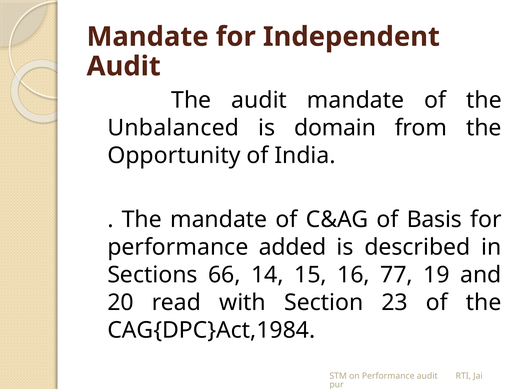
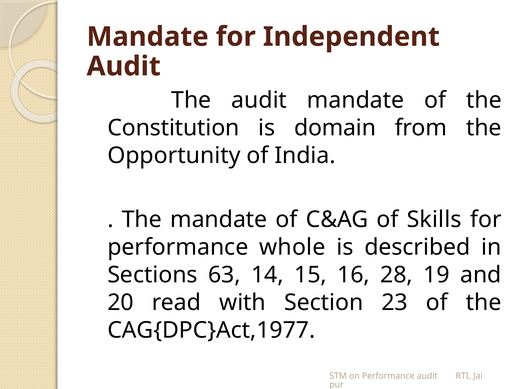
Unbalanced: Unbalanced -> Constitution (173, 128)
Basis: Basis -> Skills (434, 220)
added: added -> whole (292, 247)
66: 66 -> 63 (224, 275)
77: 77 -> 28 (397, 275)
CAG{DPC}Act,1984: CAG{DPC}Act,1984 -> CAG{DPC}Act,1977 (211, 331)
